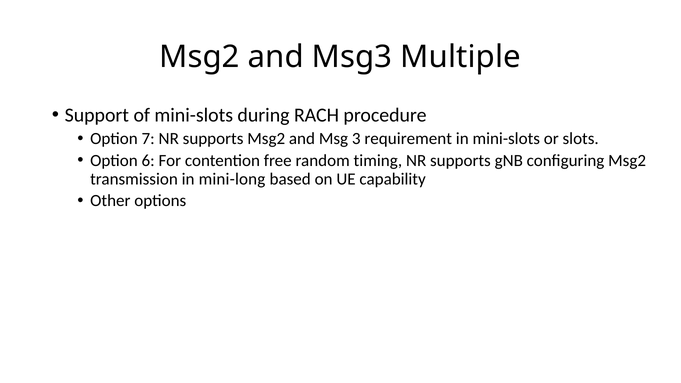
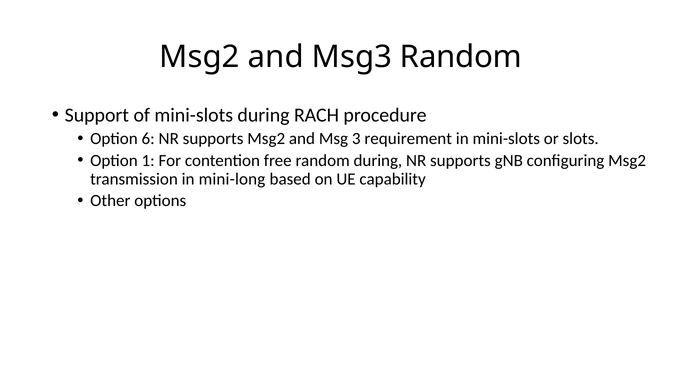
Msg3 Multiple: Multiple -> Random (461, 57)
7: 7 -> 6 (148, 139)
6: 6 -> 1 (148, 161)
random timing: timing -> during (378, 161)
